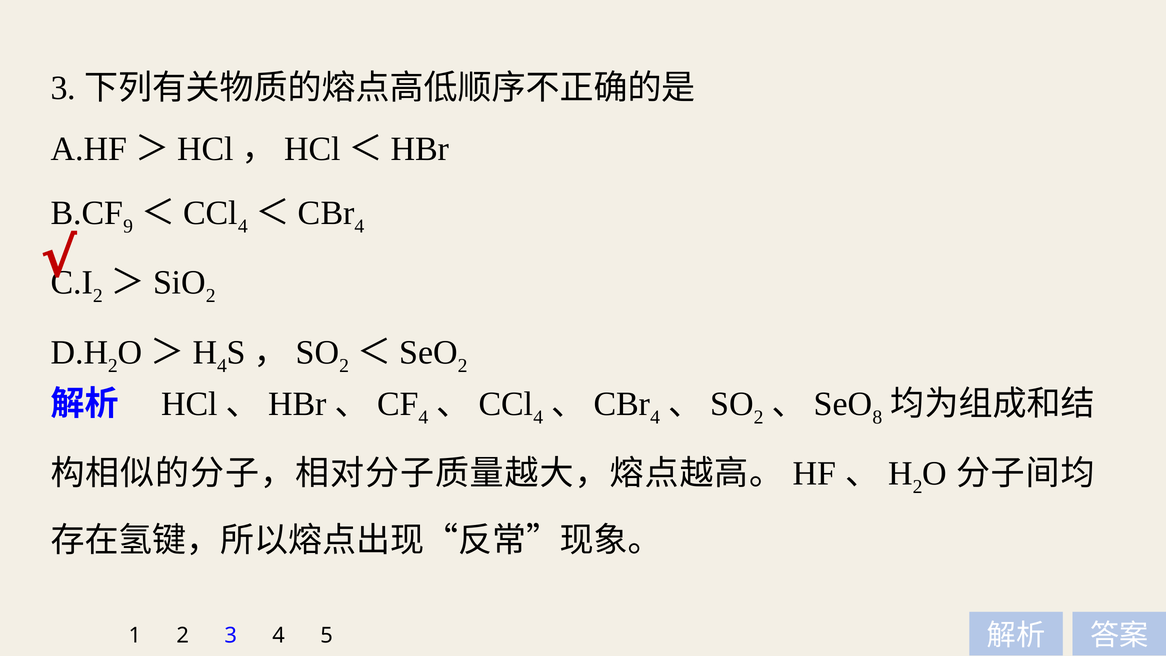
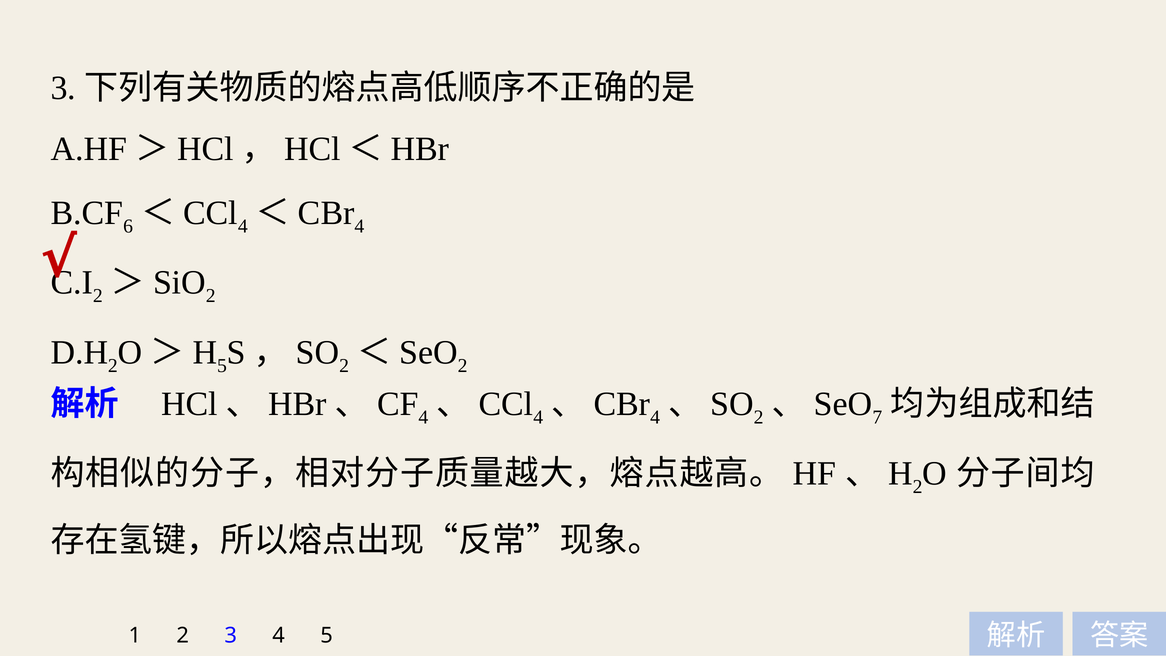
9: 9 -> 6 (128, 226)
4: 4 -> 5 (222, 366)
8: 8 -> 7 (877, 417)
